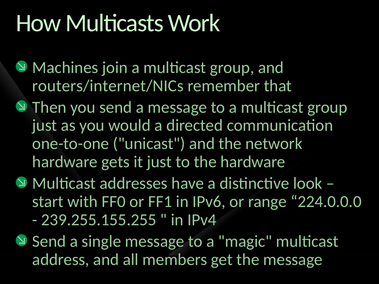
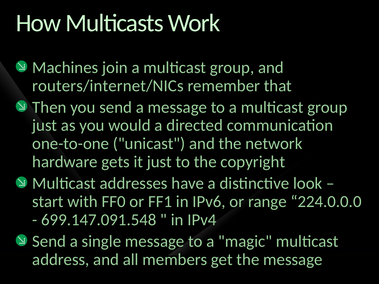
the hardware: hardware -> copyright (253, 162)
239.255.155.255: 239.255.155.255 -> 699.147.091.548 (99, 220)
